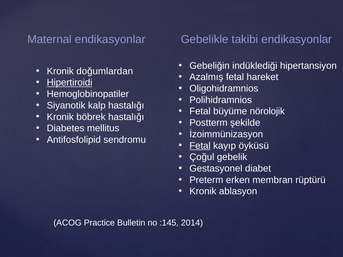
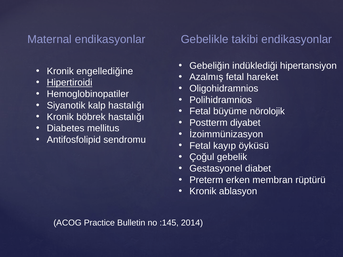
doğumlardan: doğumlardan -> engellediğine (105, 71)
şekilde: şekilde -> diyabet (245, 123)
Fetal underline: present -> none (200, 146)
